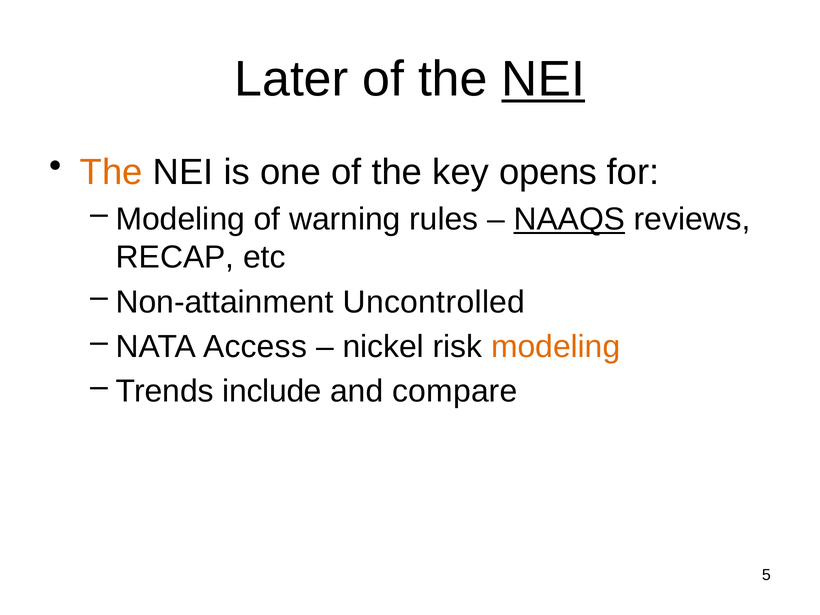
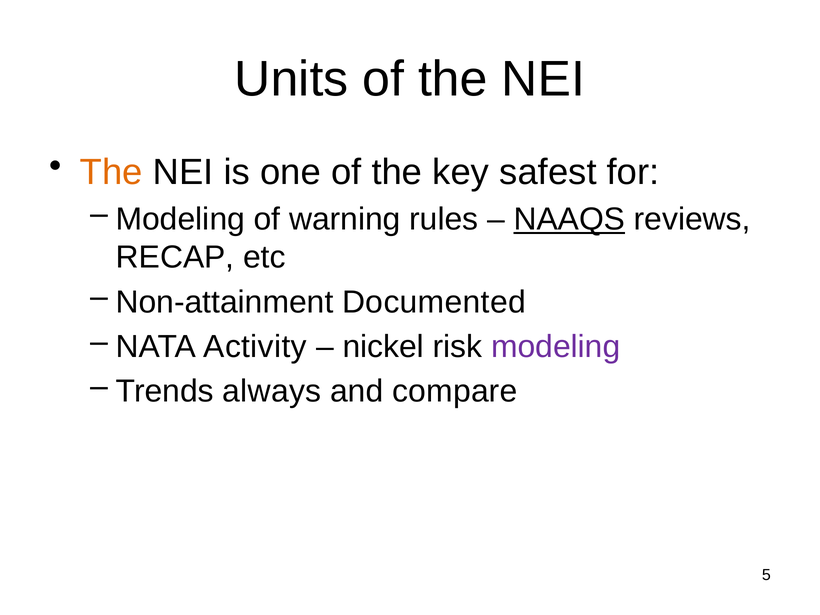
Later: Later -> Units (291, 79)
NEI underline: present -> none (543, 79)
opens: opens -> safest (548, 172)
Uncontrolled: Uncontrolled -> Documented (434, 302)
Access: Access -> Activity (255, 347)
modeling colour: orange -> purple (556, 347)
include: include -> always (272, 391)
